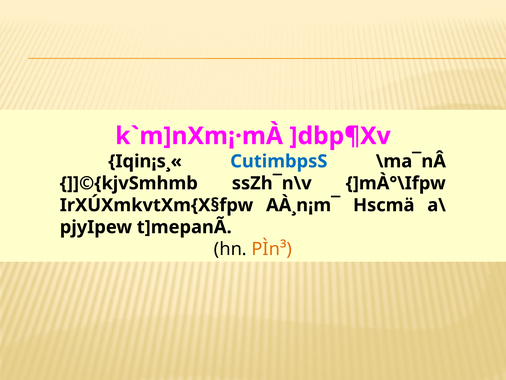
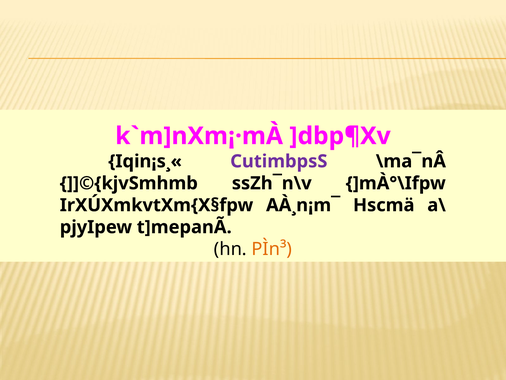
CutimbpsS colour: blue -> purple (279, 161)
